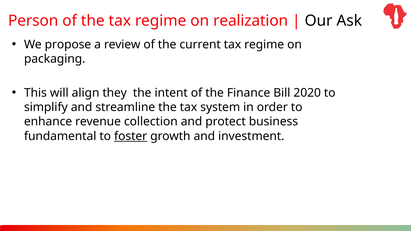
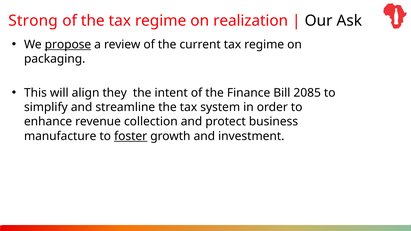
Person: Person -> Strong (33, 21)
propose underline: none -> present (68, 45)
2020: 2020 -> 2085 (307, 93)
fundamental: fundamental -> manufacture (60, 136)
